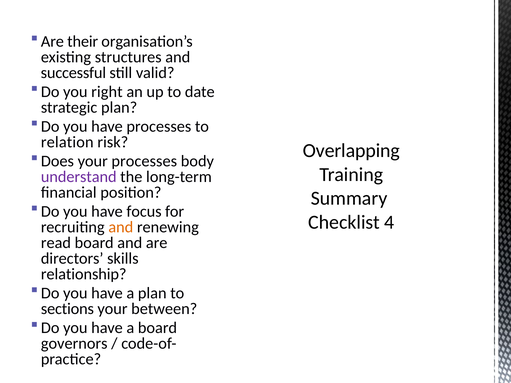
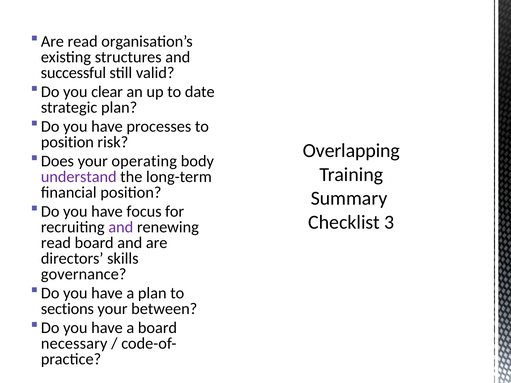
Are their: their -> read (83, 42)
right: right -> clear (107, 92)
relation: relation -> position (67, 142)
your processes: processes -> operating (144, 161)
4: 4 -> 3 (389, 222)
and colour: orange -> purple (121, 227)
relationship: relationship -> governance (84, 274)
governors: governors -> necessary (74, 344)
